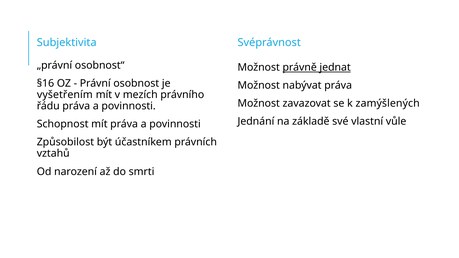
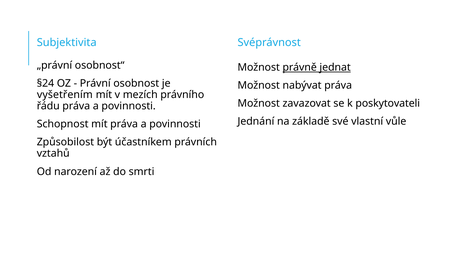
§16: §16 -> §24 (45, 83)
zamýšlených: zamýšlených -> poskytovateli (388, 103)
